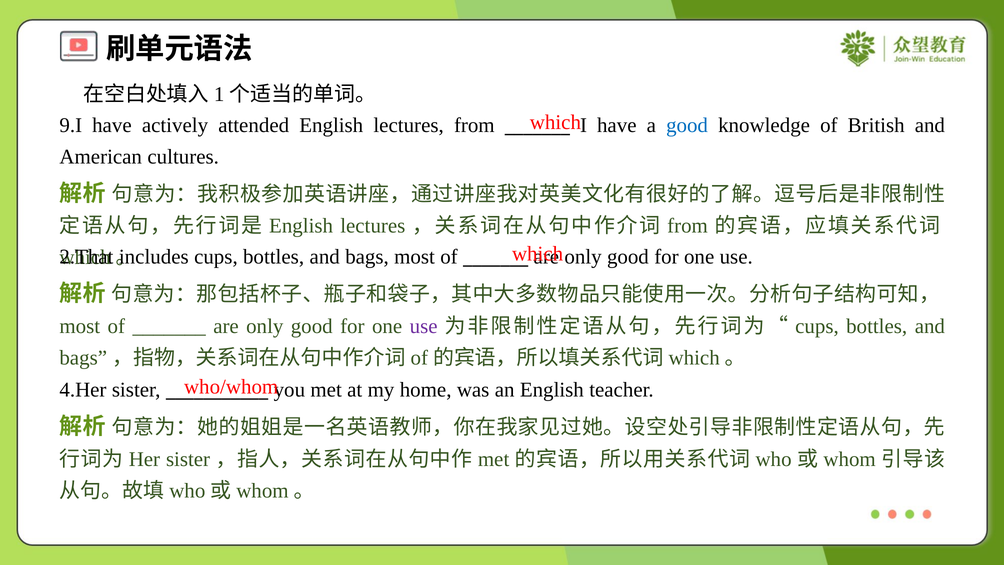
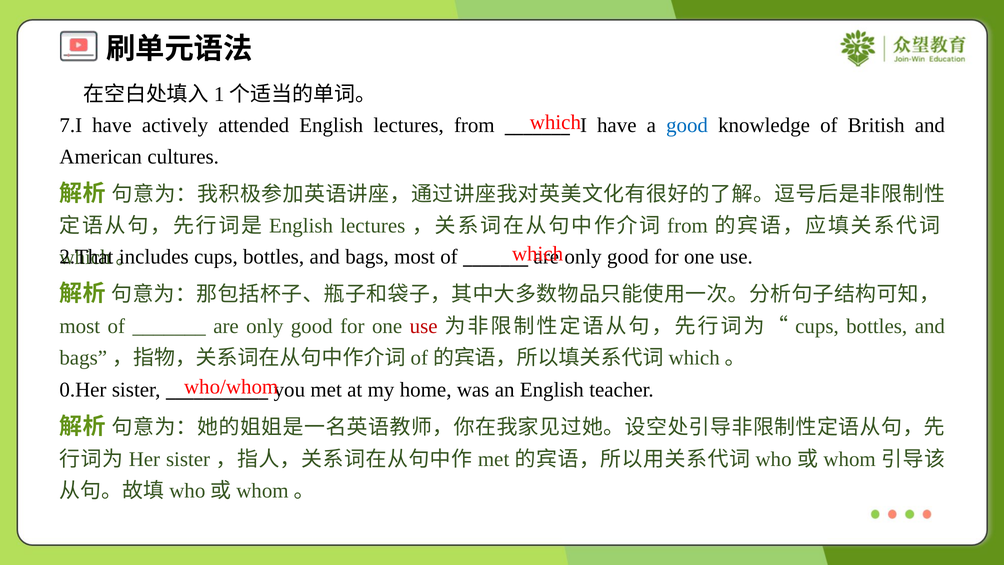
9.I: 9.I -> 7.I (71, 125)
use colour: purple -> red (424, 326)
4.Her: 4.Her -> 0.Her (83, 390)
